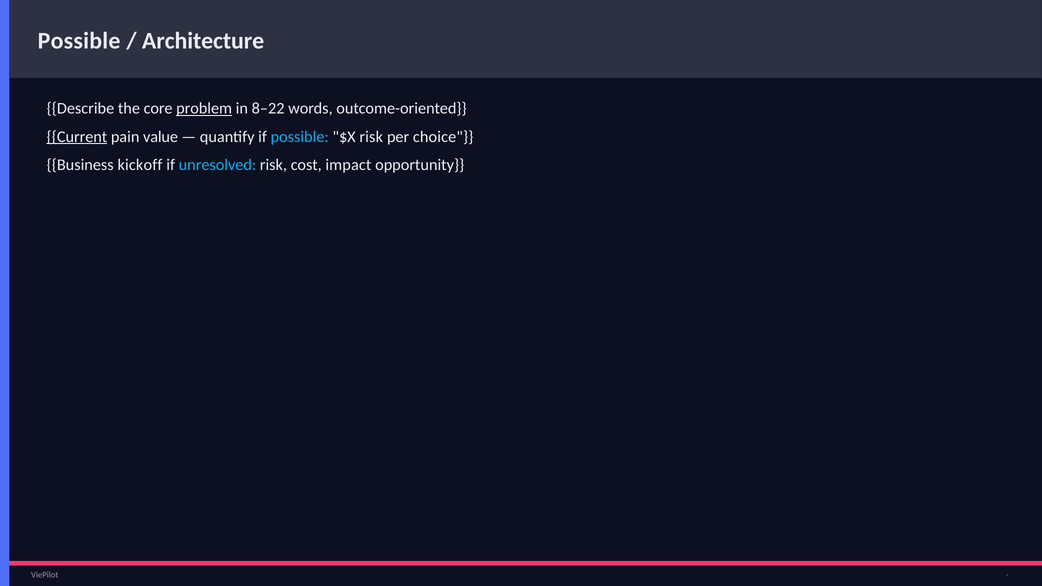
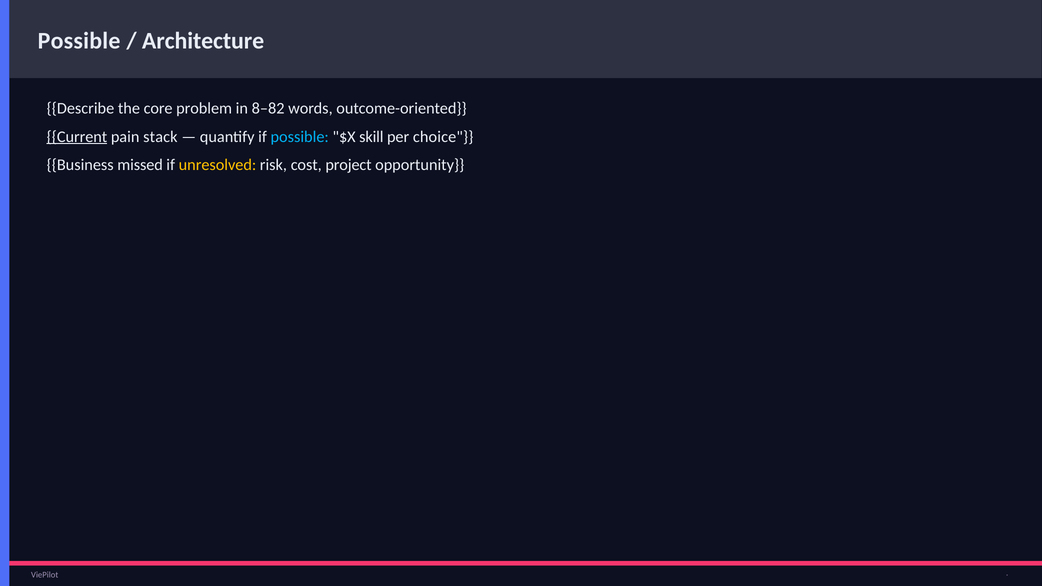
problem underline: present -> none (204, 108)
8–22: 8–22 -> 8–82 (268, 108)
value: value -> stack (160, 137)
$X risk: risk -> skill (371, 137)
kickoff: kickoff -> missed (140, 165)
unresolved colour: light blue -> yellow (218, 165)
impact: impact -> project (349, 165)
